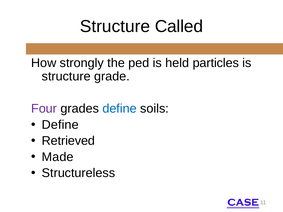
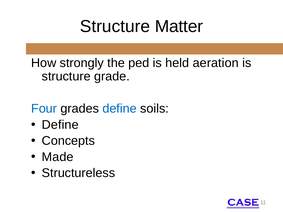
Called: Called -> Matter (179, 26)
particles: particles -> aeration (216, 63)
Four colour: purple -> blue (44, 109)
Retrieved: Retrieved -> Concepts (68, 141)
